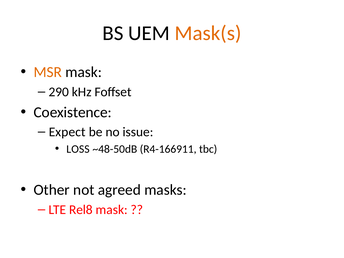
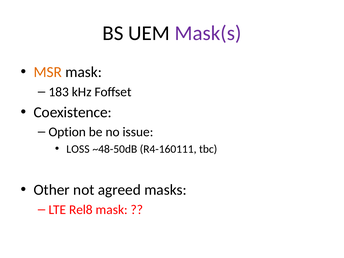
Mask(s colour: orange -> purple (208, 33)
290: 290 -> 183 (59, 92)
Expect: Expect -> Option (67, 132)
R4-166911: R4-166911 -> R4-160111 (168, 149)
